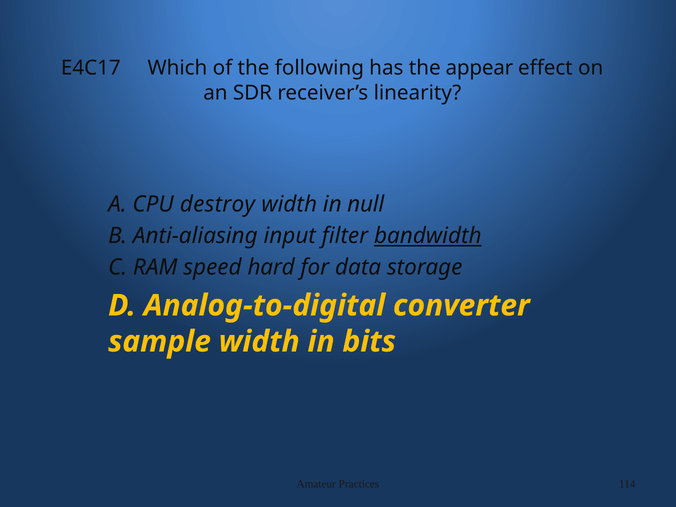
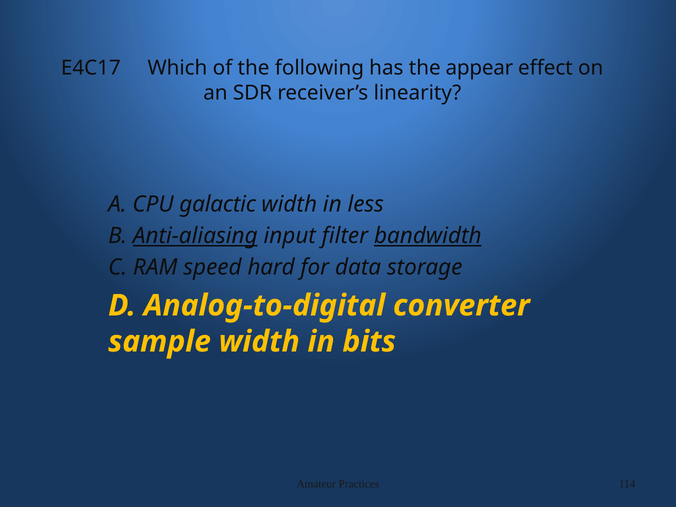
destroy: destroy -> galactic (218, 204)
null: null -> less (366, 204)
Anti-aliasing underline: none -> present (195, 236)
